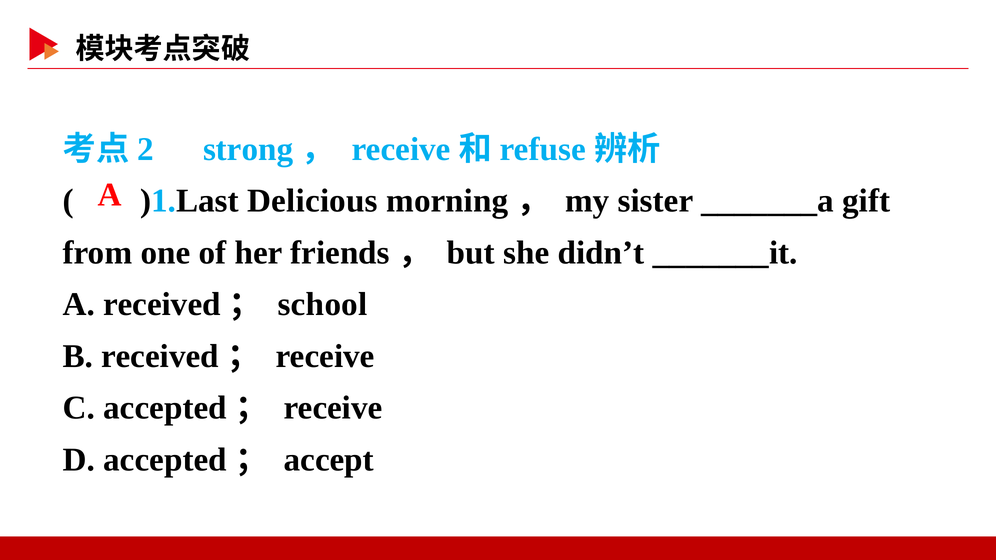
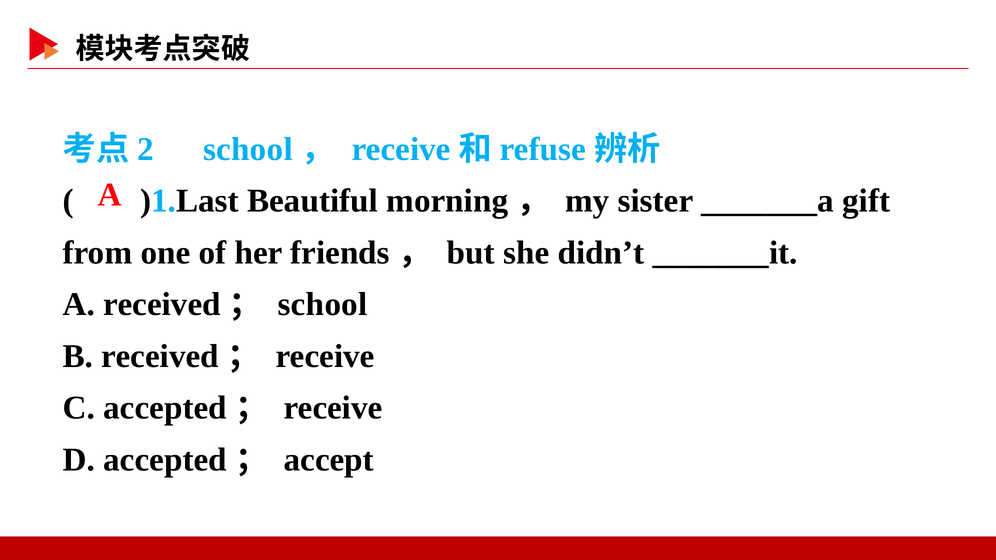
strong: strong -> school (248, 149)
Delicious: Delicious -> Beautiful (313, 201)
